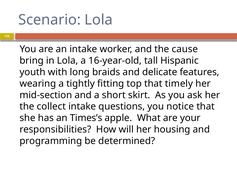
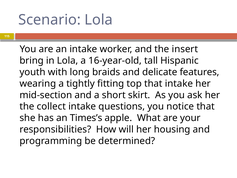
cause: cause -> insert (185, 49)
that timely: timely -> intake (179, 83)
